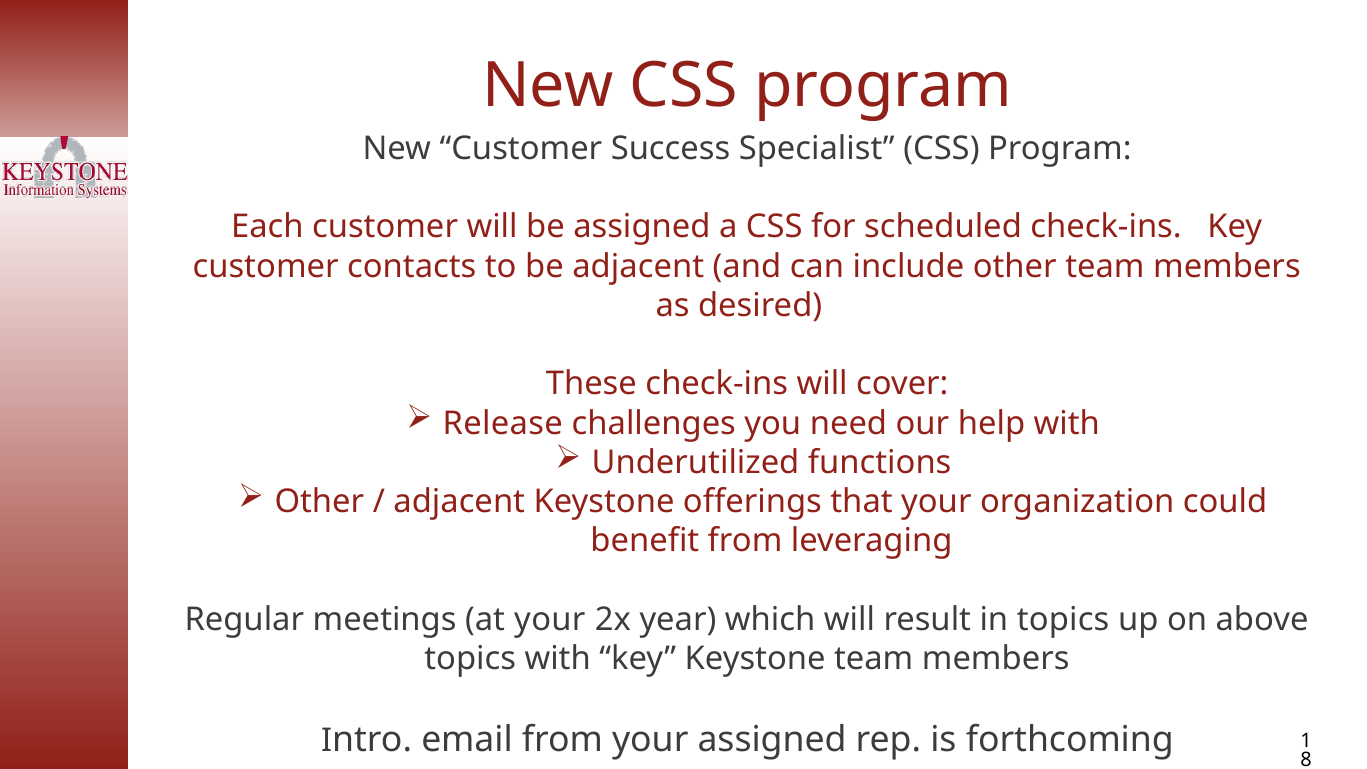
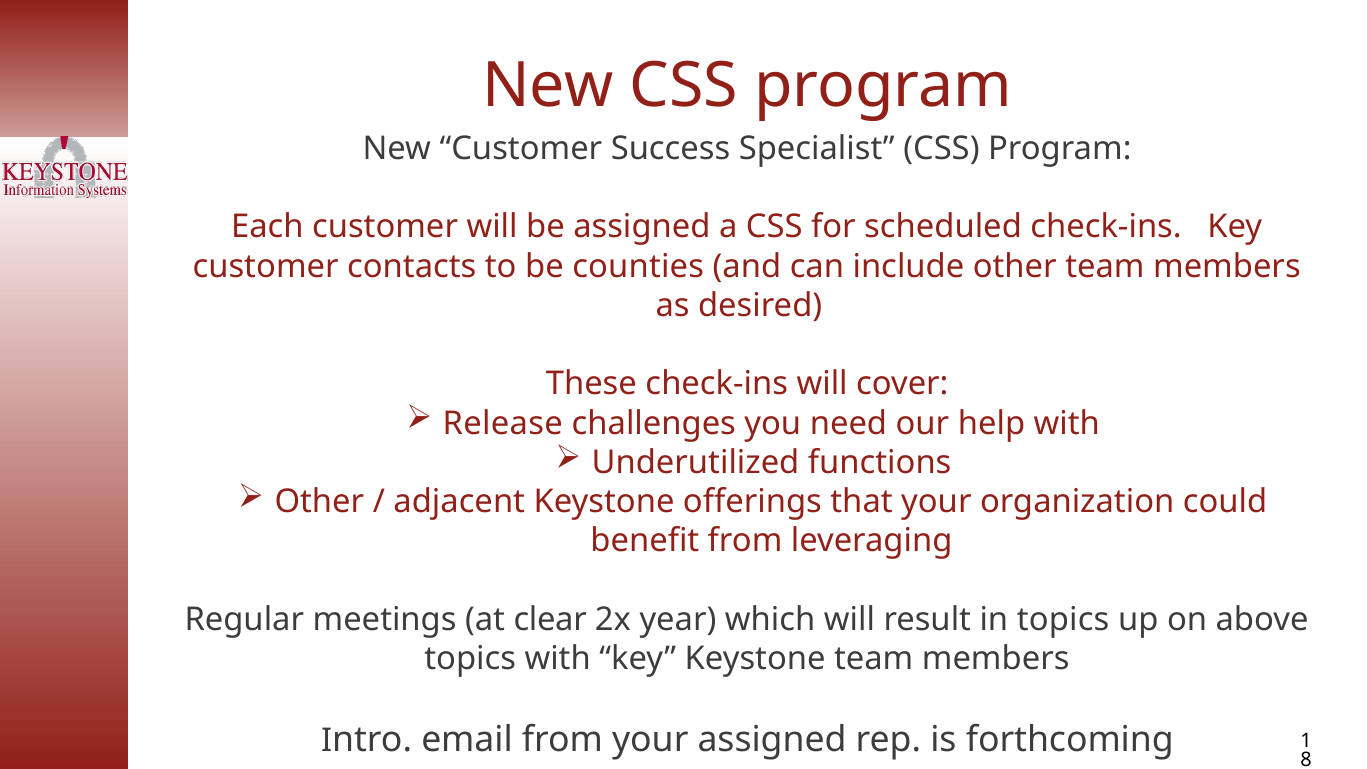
be adjacent: adjacent -> counties (638, 266)
at your: your -> clear (550, 620)
